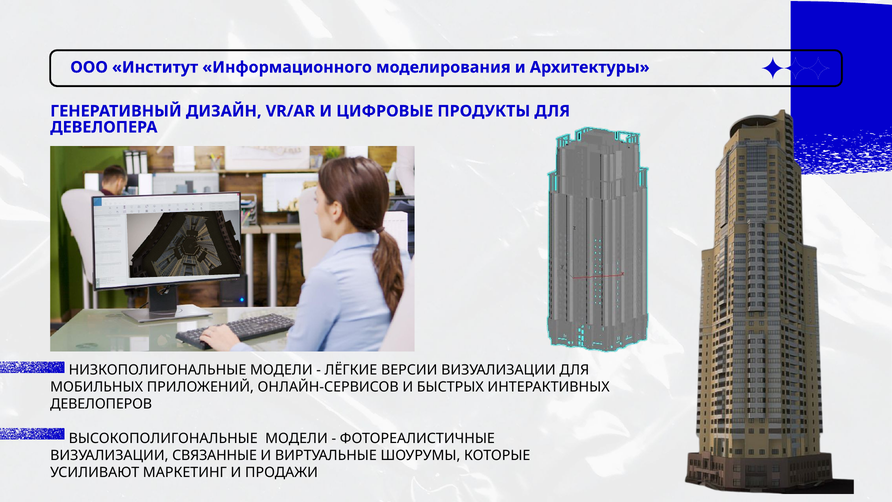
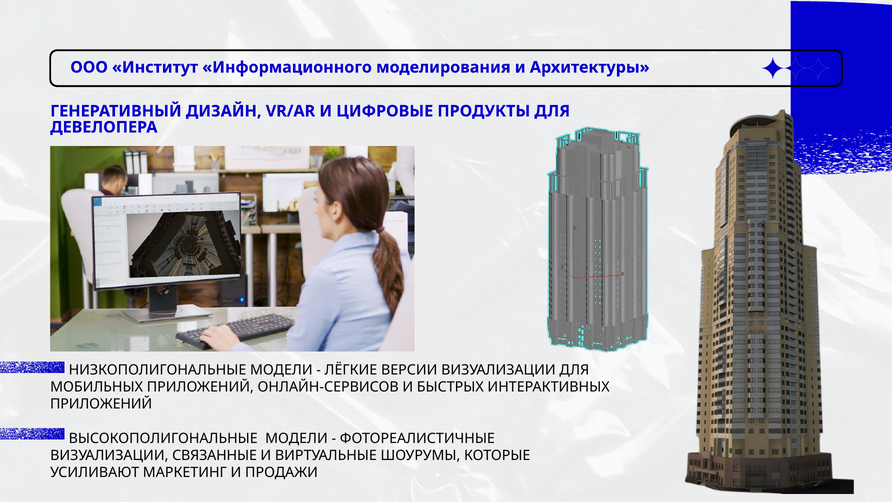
ДЕВЕЛОПЕРОВ: ДЕВЕЛОПЕРОВ -> ПРИЛОЖЕНИЙ (101, 404)
